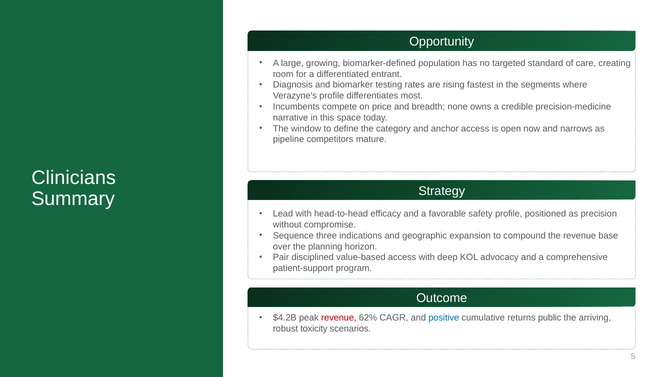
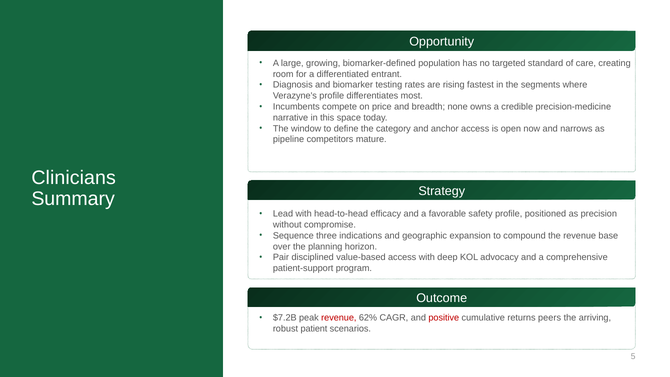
$4.2B: $4.2B -> $7.2B (285, 318)
positive colour: blue -> red (444, 318)
public: public -> peers (550, 318)
toxicity: toxicity -> patient (314, 329)
